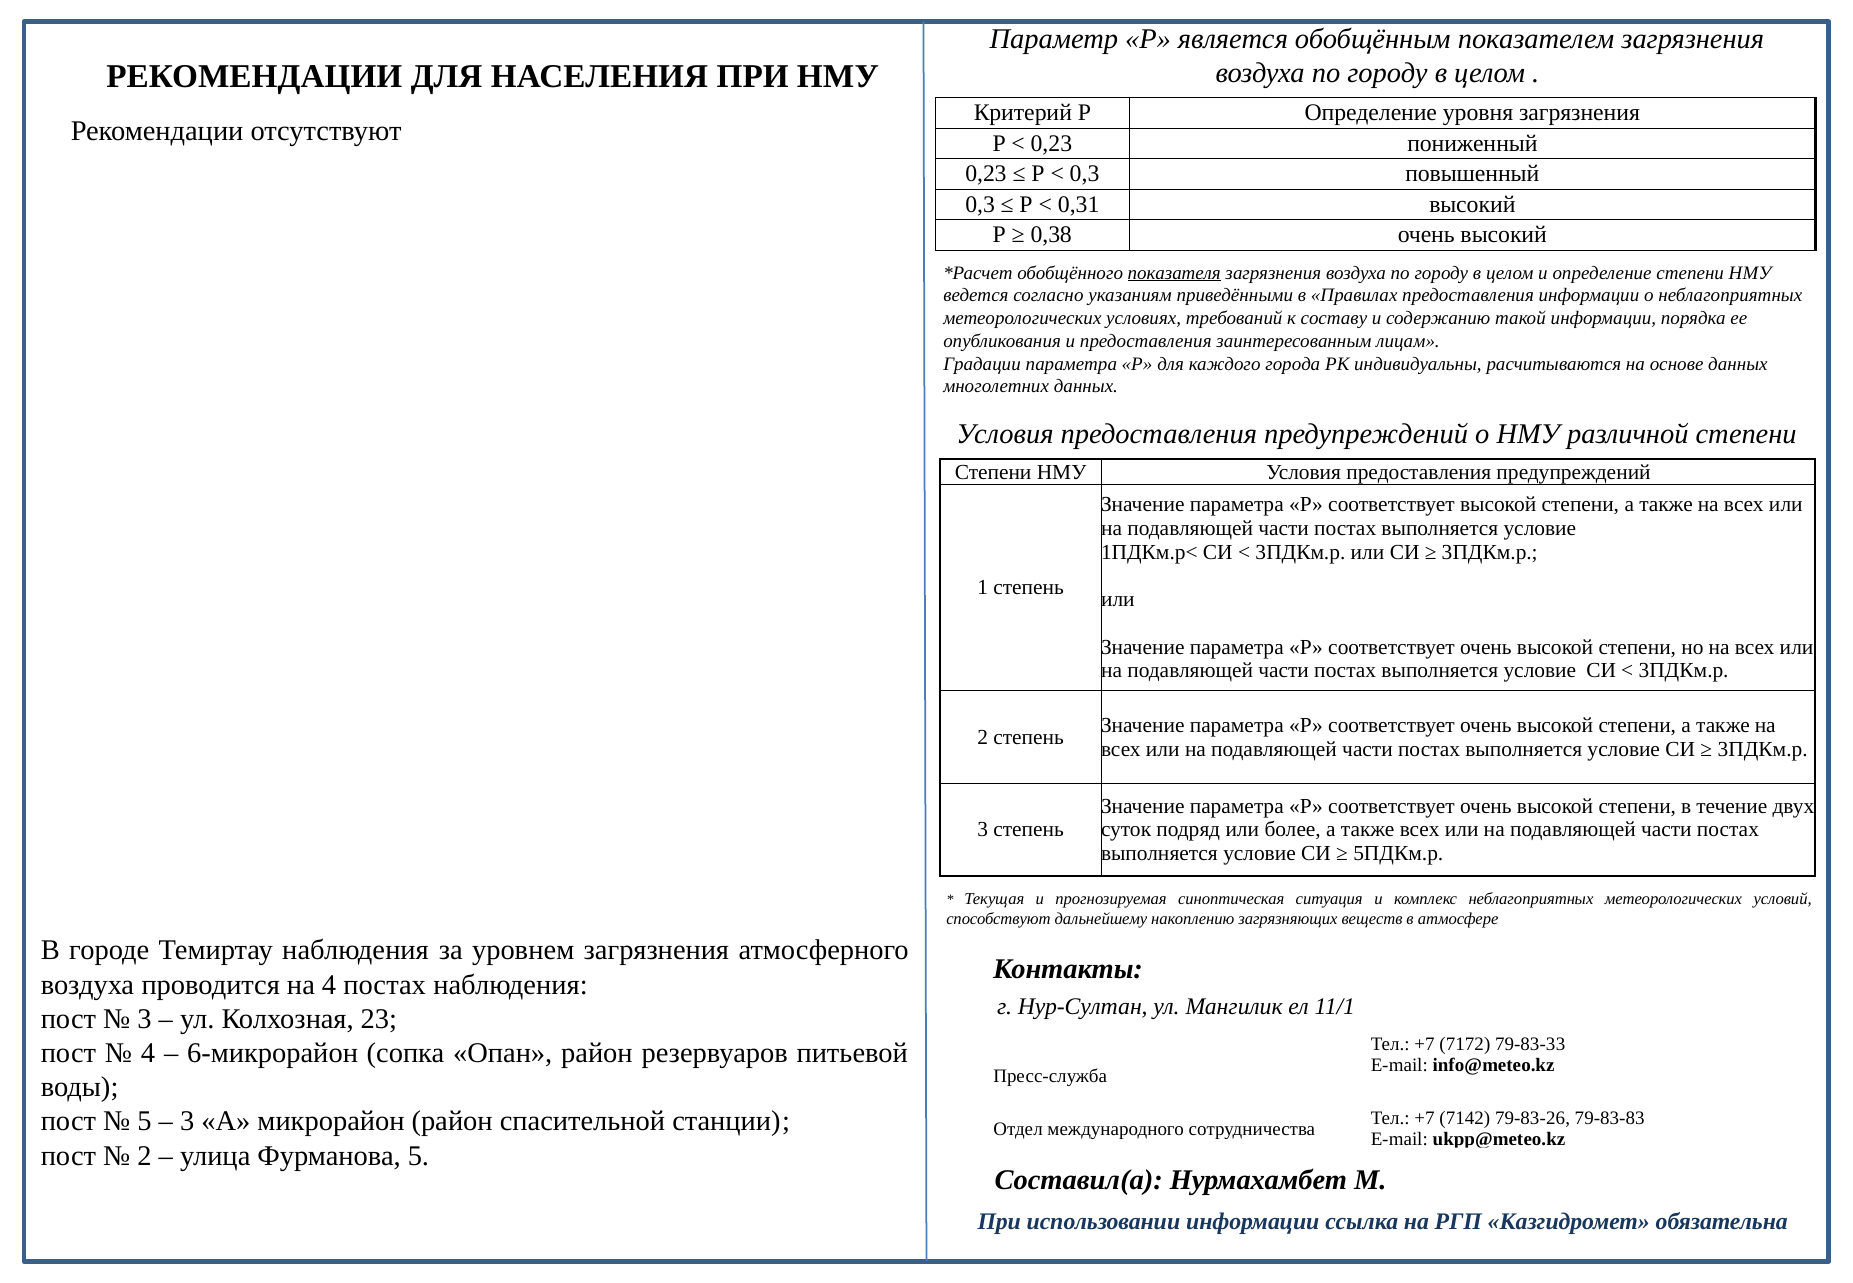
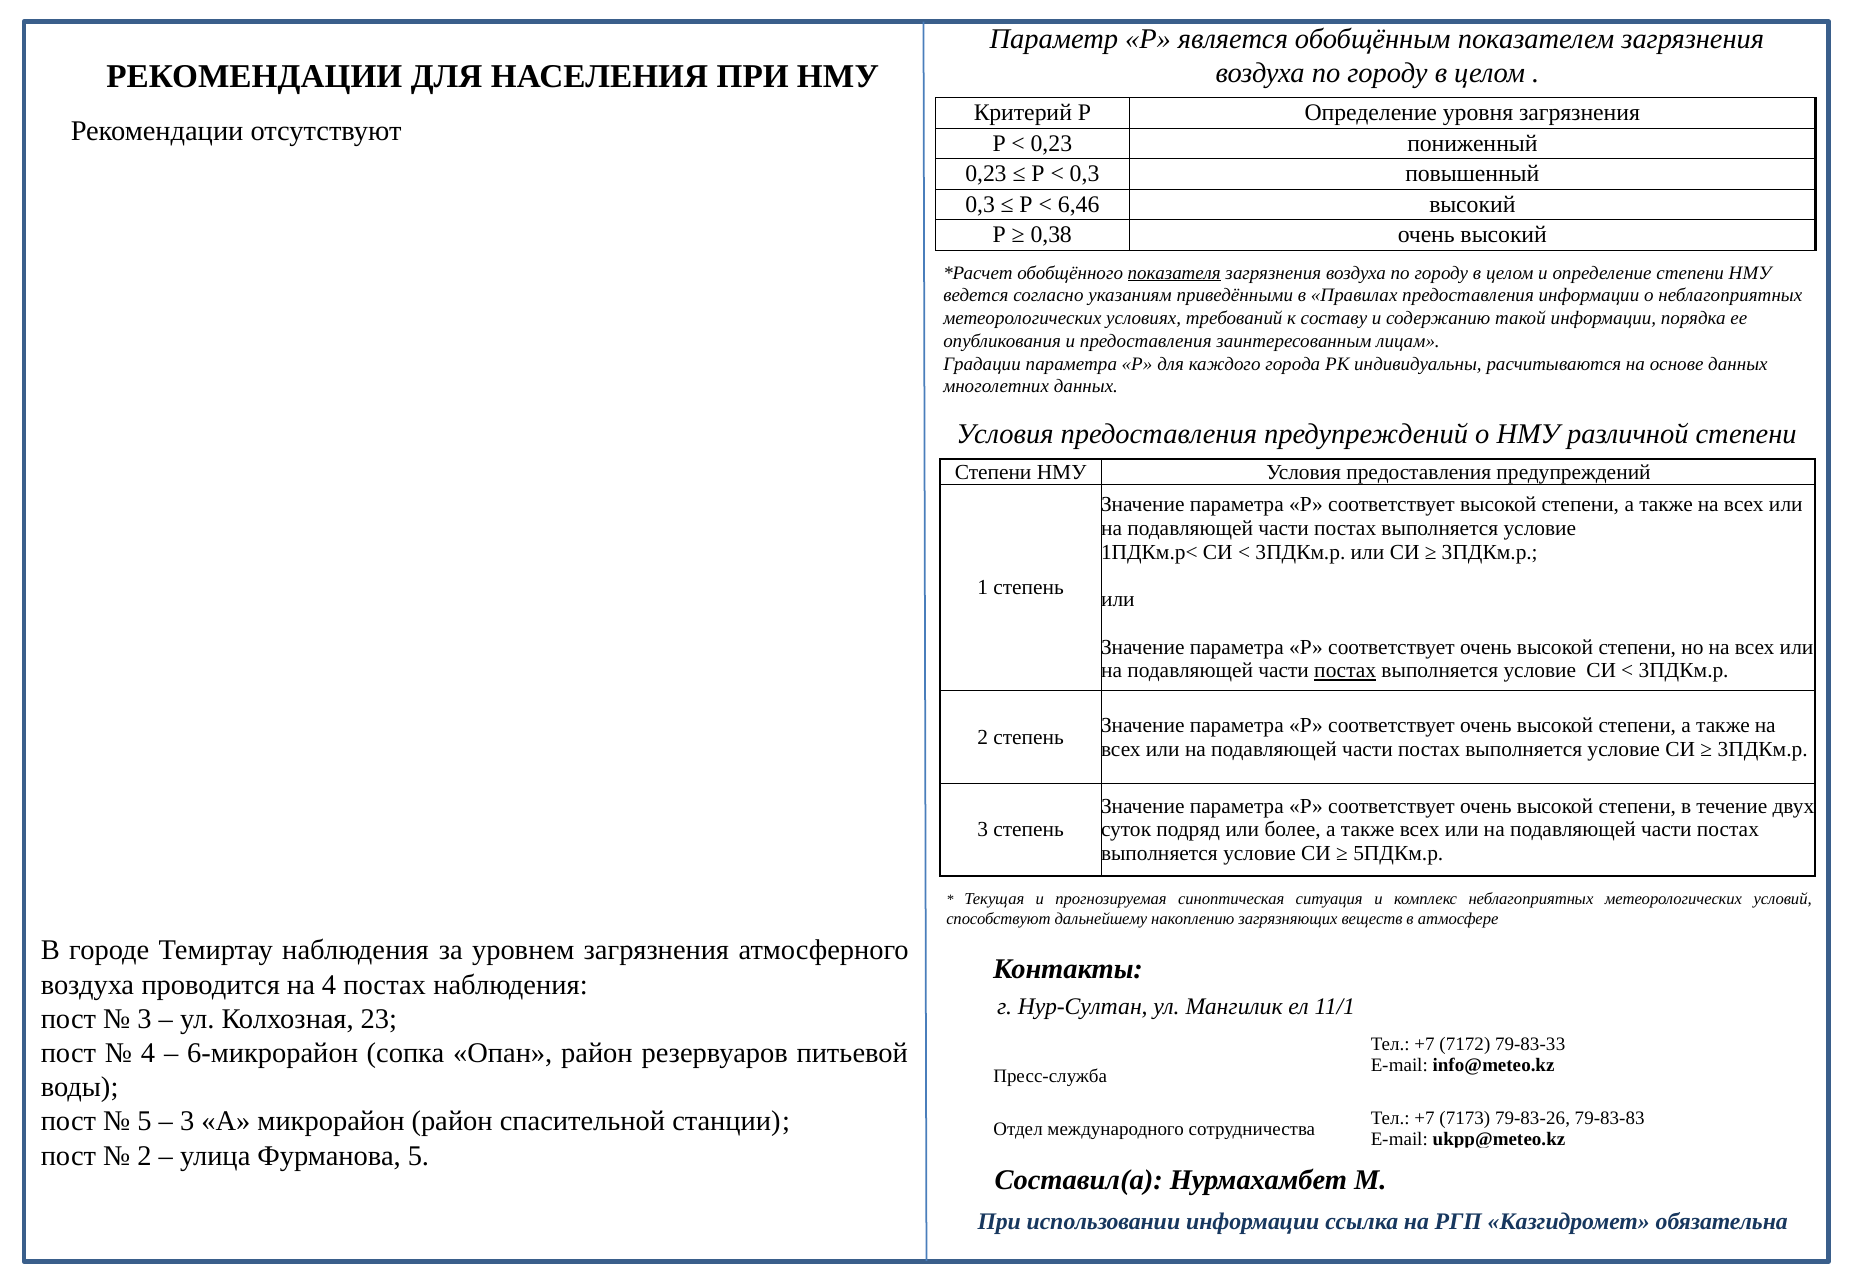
0,31: 0,31 -> 6,46 (1079, 204)
постах underline: none -> present (1345, 671)
7142: 7142 -> 7173 (1465, 1118)
